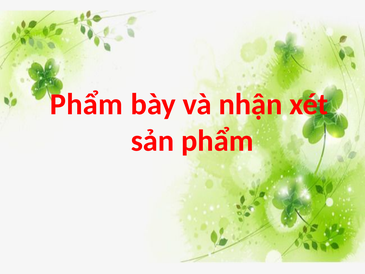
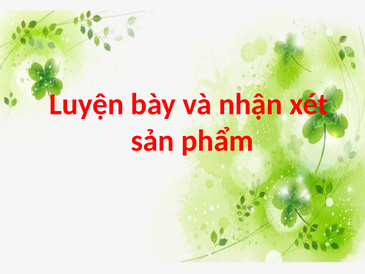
Phẩm: Phẩm -> Luyện (87, 104)
